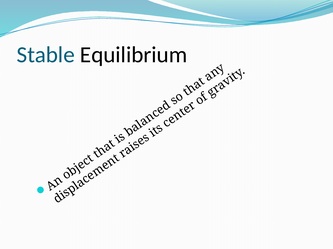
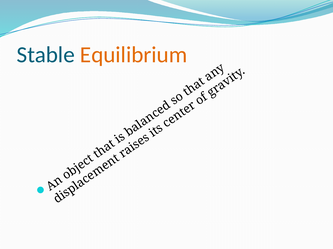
Equilibrium colour: black -> orange (134, 55)
